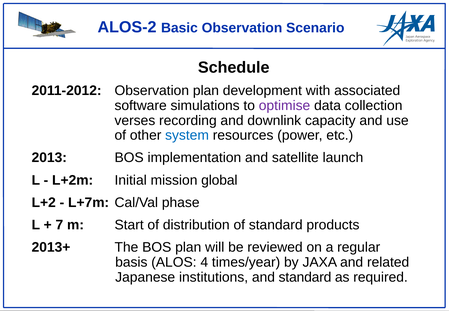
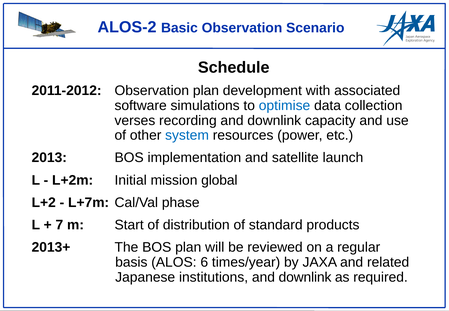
optimise colour: purple -> blue (285, 106)
4: 4 -> 6 (204, 262)
institutions and standard: standard -> downlink (305, 277)
